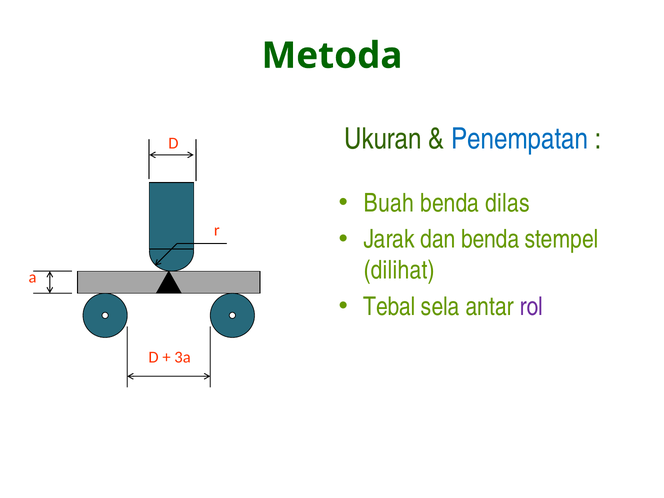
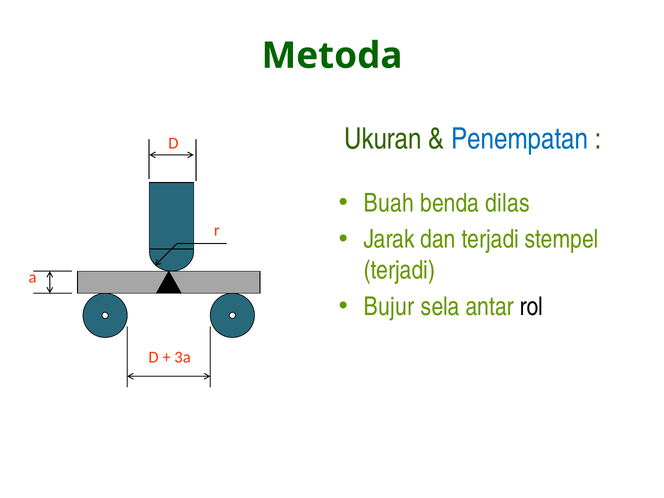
dan benda: benda -> terjadi (490, 239)
dilihat: dilihat -> terjadi (399, 270)
Tebal: Tebal -> Bujur (389, 307)
rol colour: purple -> black (531, 307)
